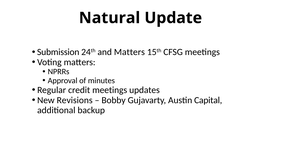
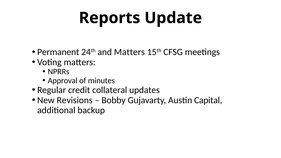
Natural: Natural -> Reports (110, 18)
Submission: Submission -> Permanent (58, 52)
credit meetings: meetings -> collateral (110, 90)
